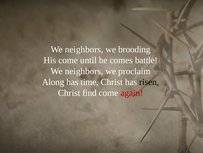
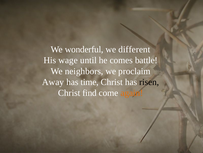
neighbors: neighbors -> wonderful (84, 49)
brooding: brooding -> different (134, 49)
His come: come -> wage (68, 60)
Along: Along -> Away (53, 82)
again colour: red -> orange (132, 92)
